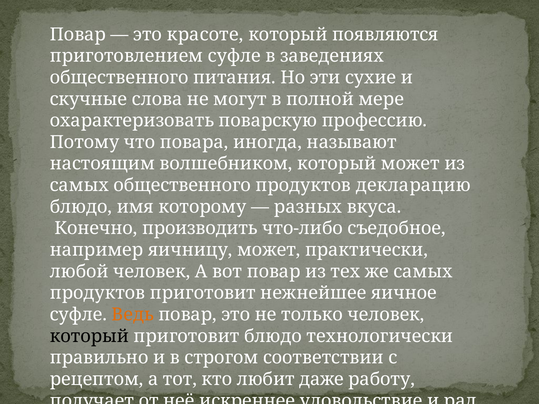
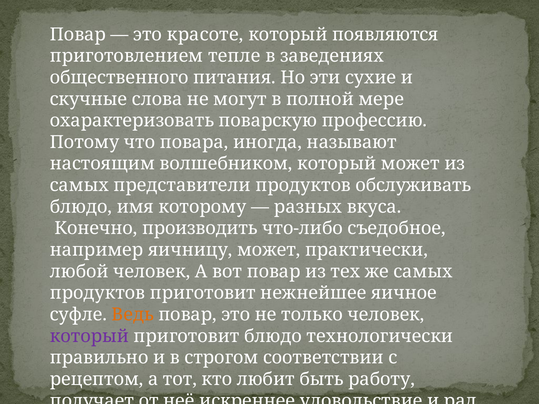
приготовлением суфле: суфле -> тепле (234, 56)
самых общественного: общественного -> представители (182, 185)
декларацию: декларацию -> обслуживать (413, 185)
который colour: black -> purple (89, 336)
даже: даже -> быть (321, 379)
